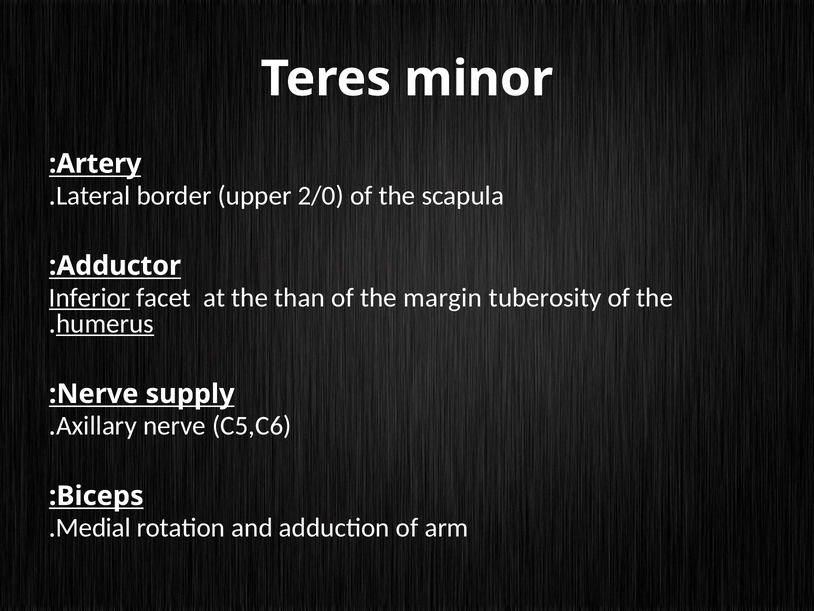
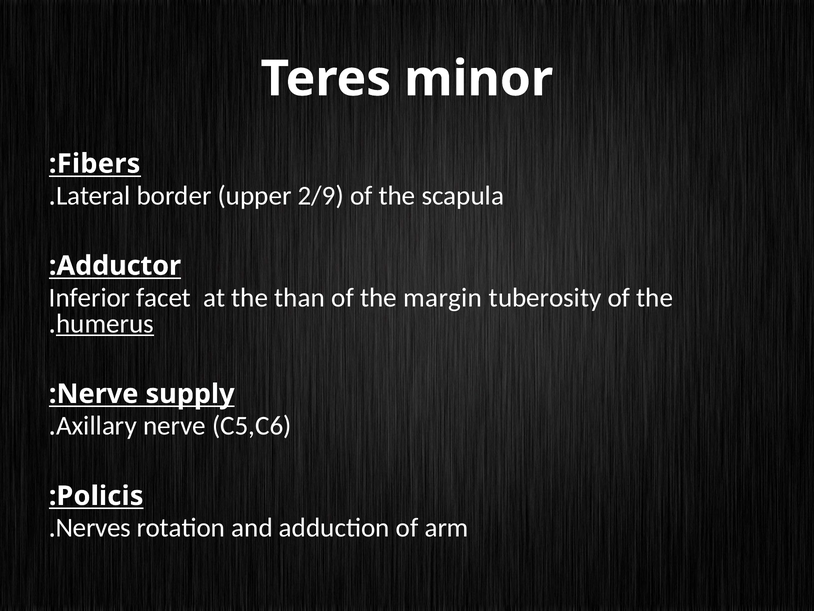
Artery: Artery -> Fibers (99, 164)
2/0: 2/0 -> 2/9 (321, 195)
Inferior underline: present -> none (90, 297)
Biceps: Biceps -> Policis (100, 496)
Medial: Medial -> Nerves (93, 527)
